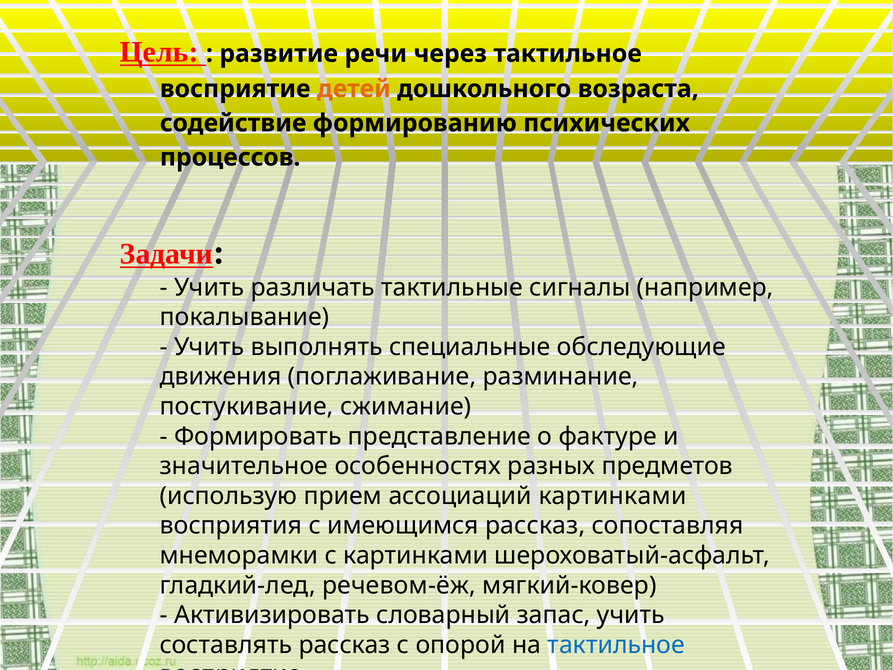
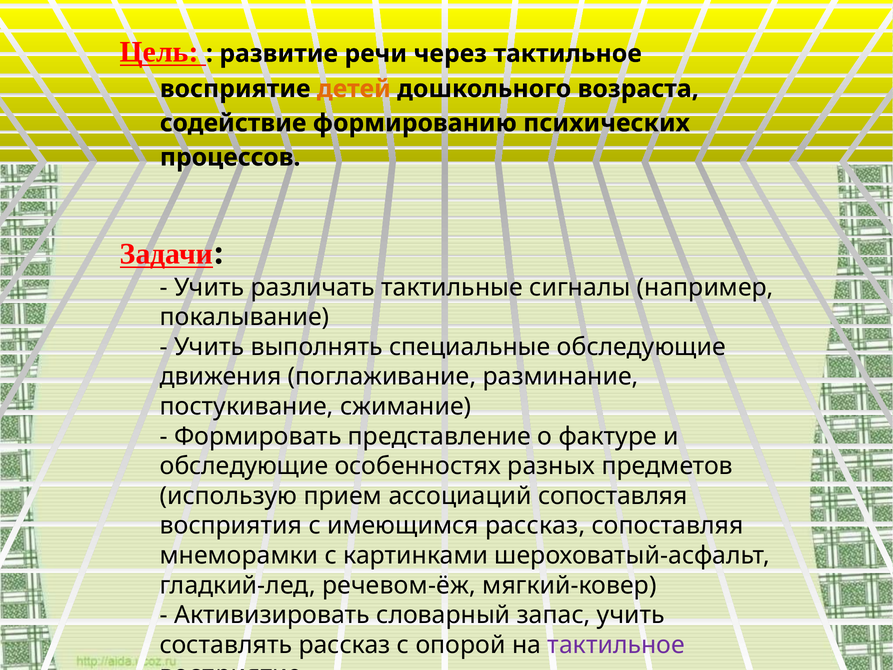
значительное: значительное -> обследующие (244, 466)
ассоциаций картинками: картинками -> сопоставляя (613, 496)
тактильное colour: blue -> purple (616, 645)
